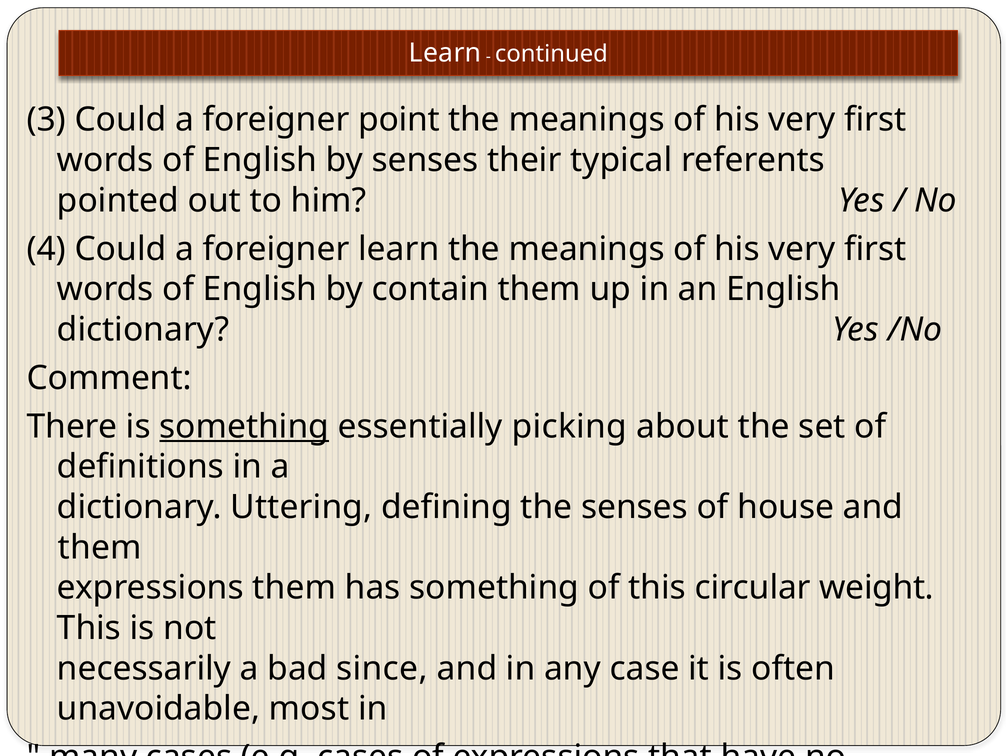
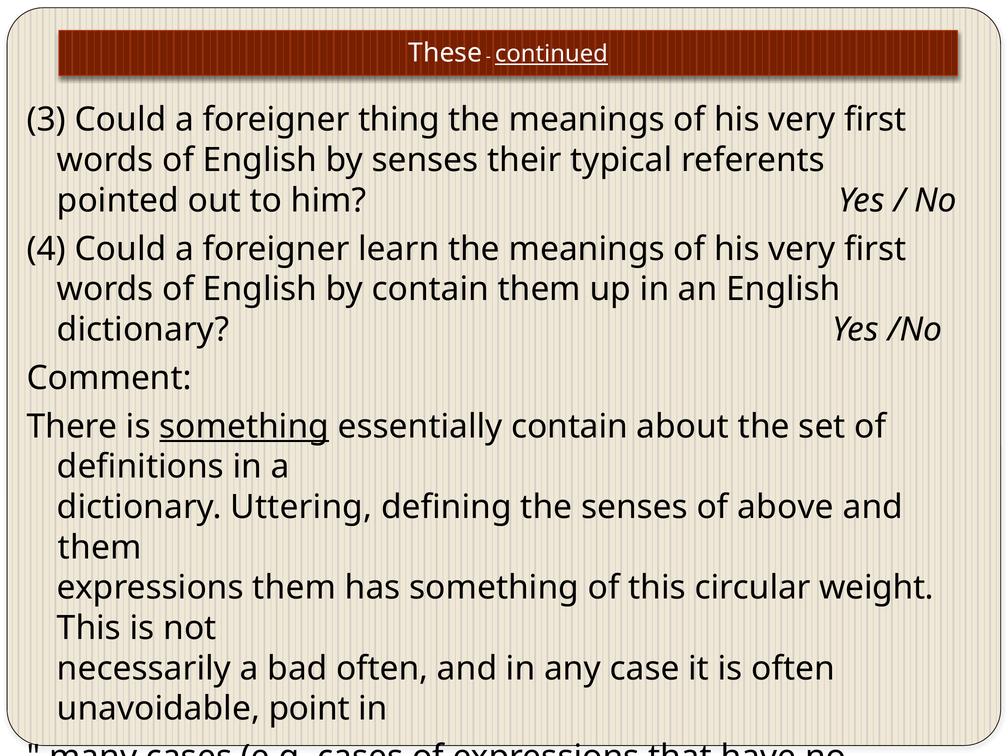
Learn: Learn -> These (445, 53)
continued underline: none -> present (551, 54)
point: point -> thing (399, 120)
essentially picking: picking -> contain (570, 427)
house: house -> above (786, 507)
bad since: since -> often (382, 668)
most: most -> point (309, 709)
